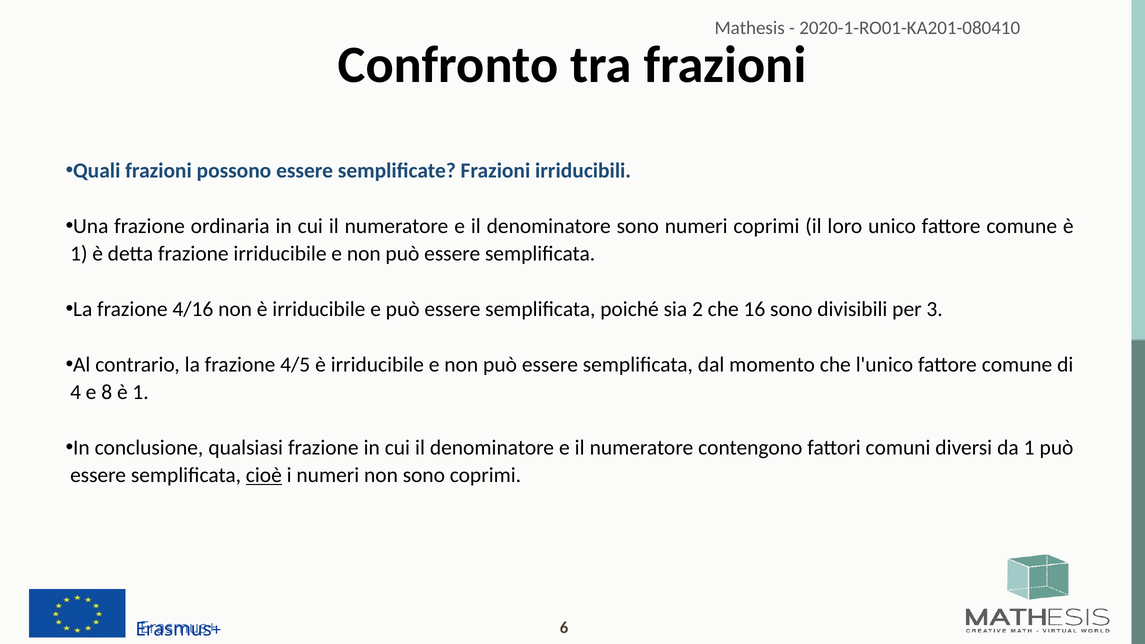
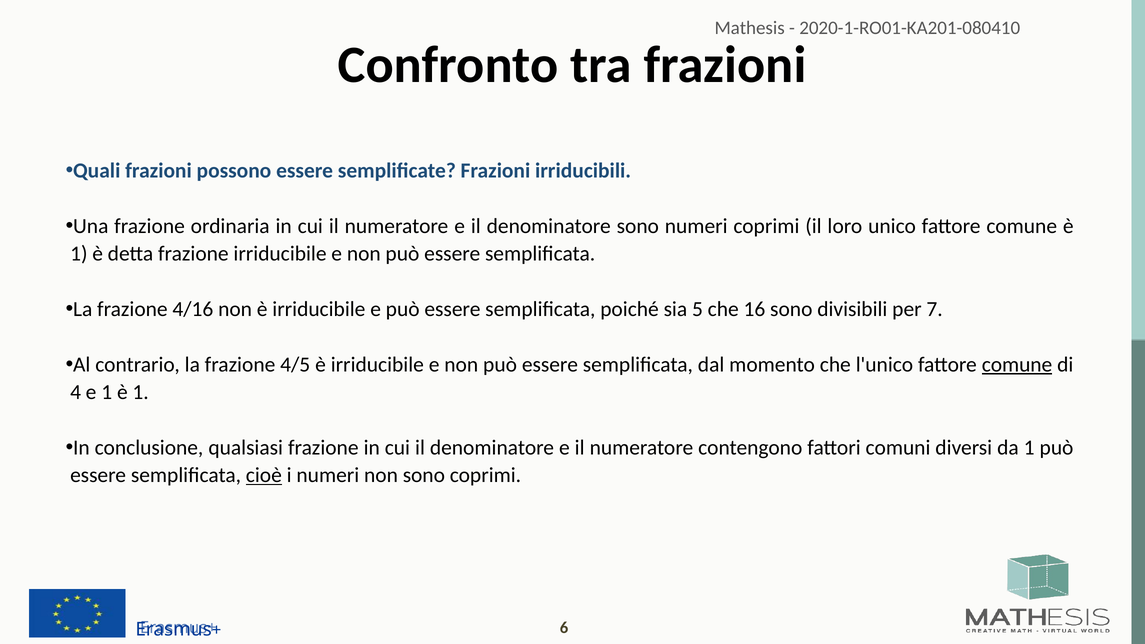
2: 2 -> 5 (698, 309)
3: 3 -> 7 (935, 309)
comune underline: none -> present (1017, 365)
e 8: 8 -> 1 (107, 392)
